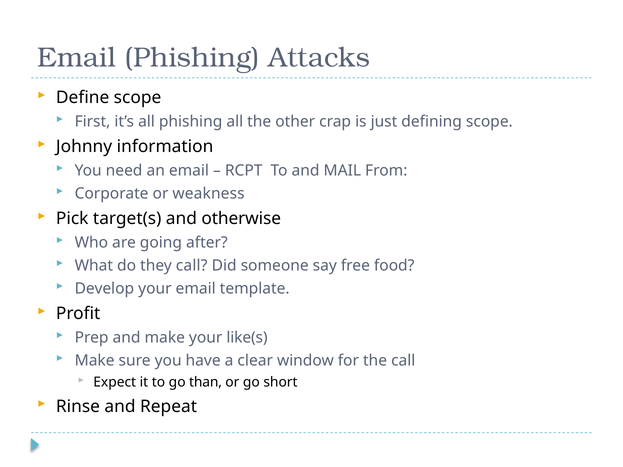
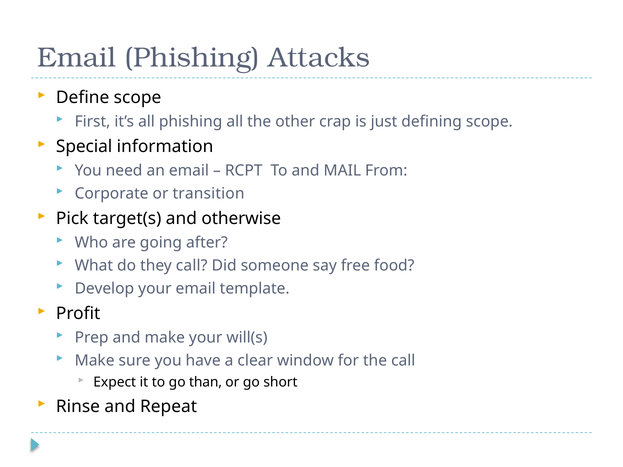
Johnny: Johnny -> Special (84, 147)
weakness: weakness -> transition (209, 194)
like(s: like(s -> will(s (247, 338)
